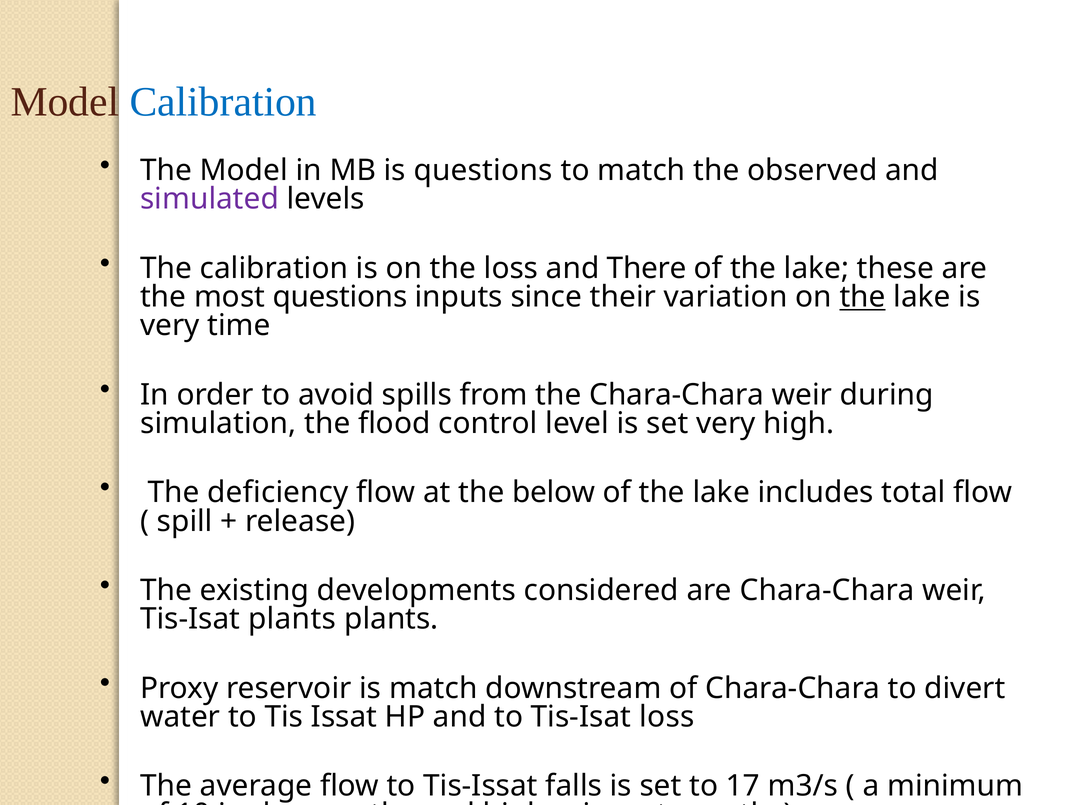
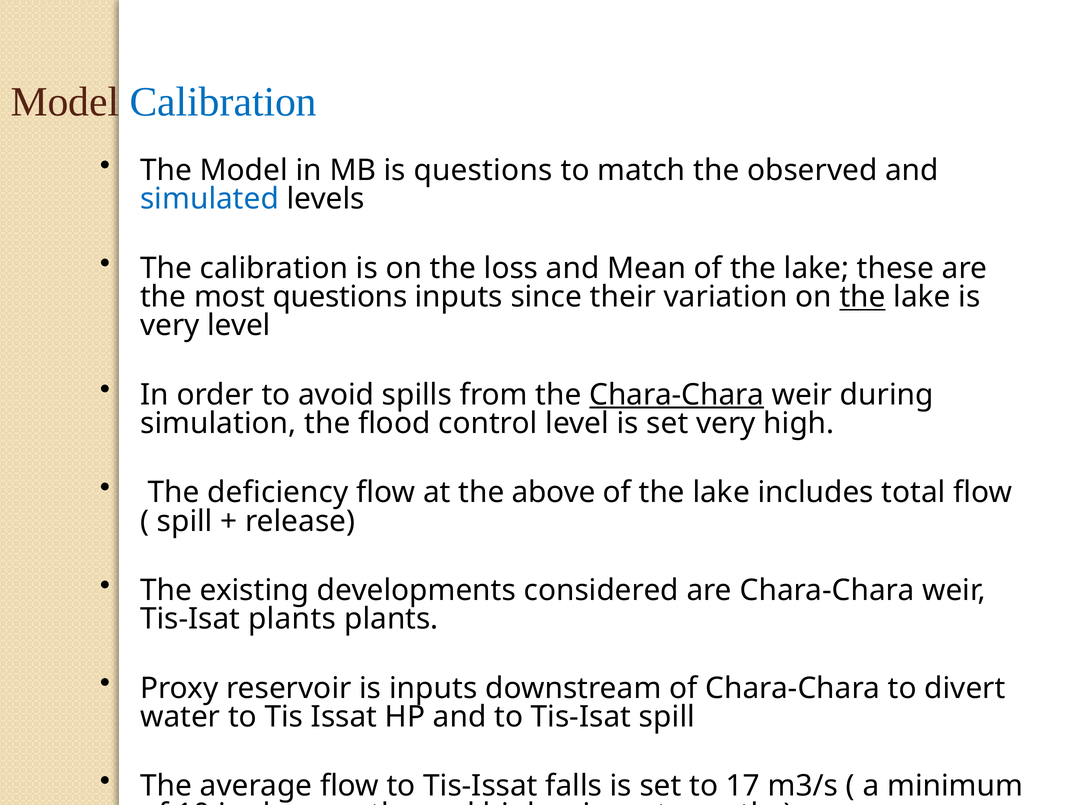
simulated colour: purple -> blue (210, 199)
There: There -> Mean (647, 268)
very time: time -> level (239, 325)
Chara-Chara underline: none -> present (677, 395)
below: below -> above (554, 492)
is match: match -> inputs (433, 688)
Tis-Isat loss: loss -> spill (667, 717)
